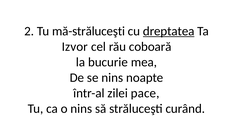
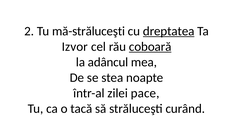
coboară underline: none -> present (150, 47)
bucurie: bucurie -> adâncul (108, 62)
se nins: nins -> stea (112, 78)
o nins: nins -> tacă (81, 109)
